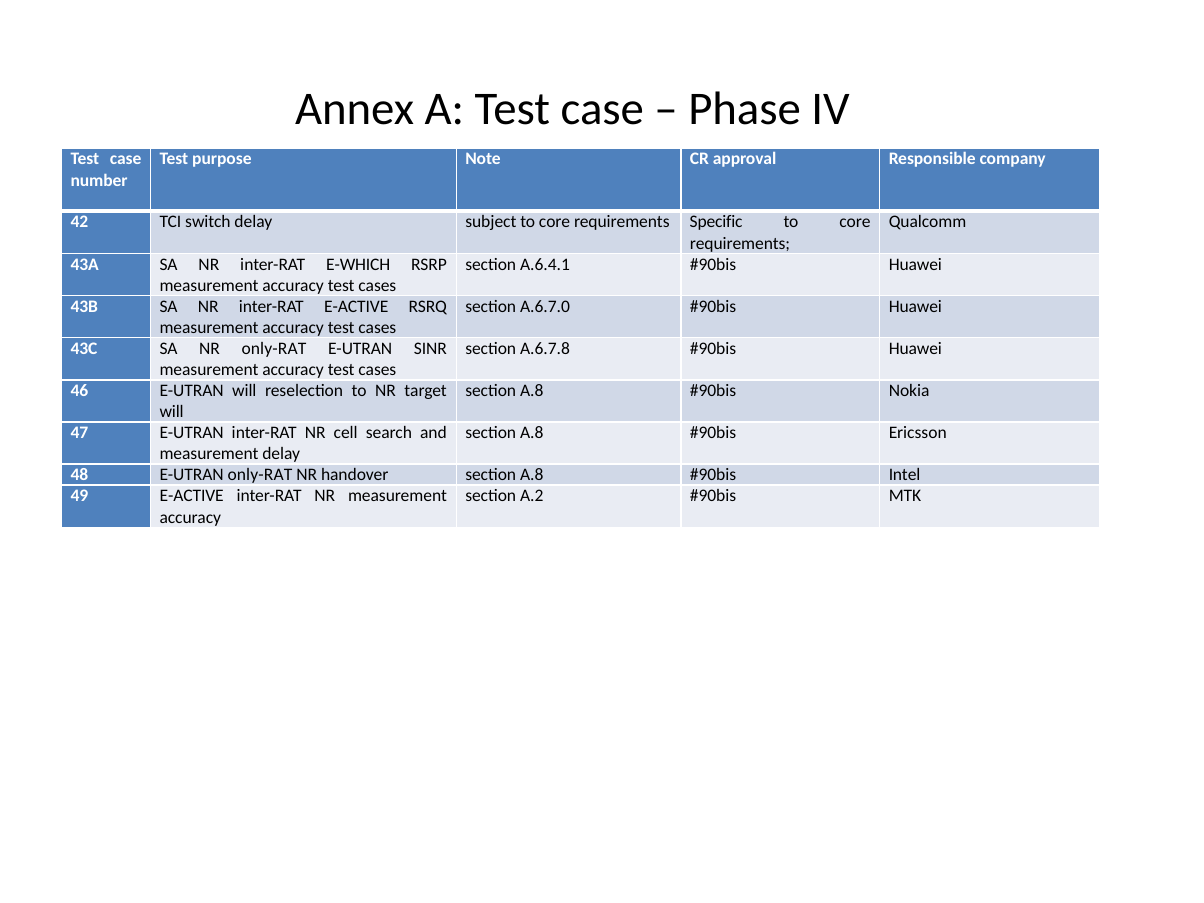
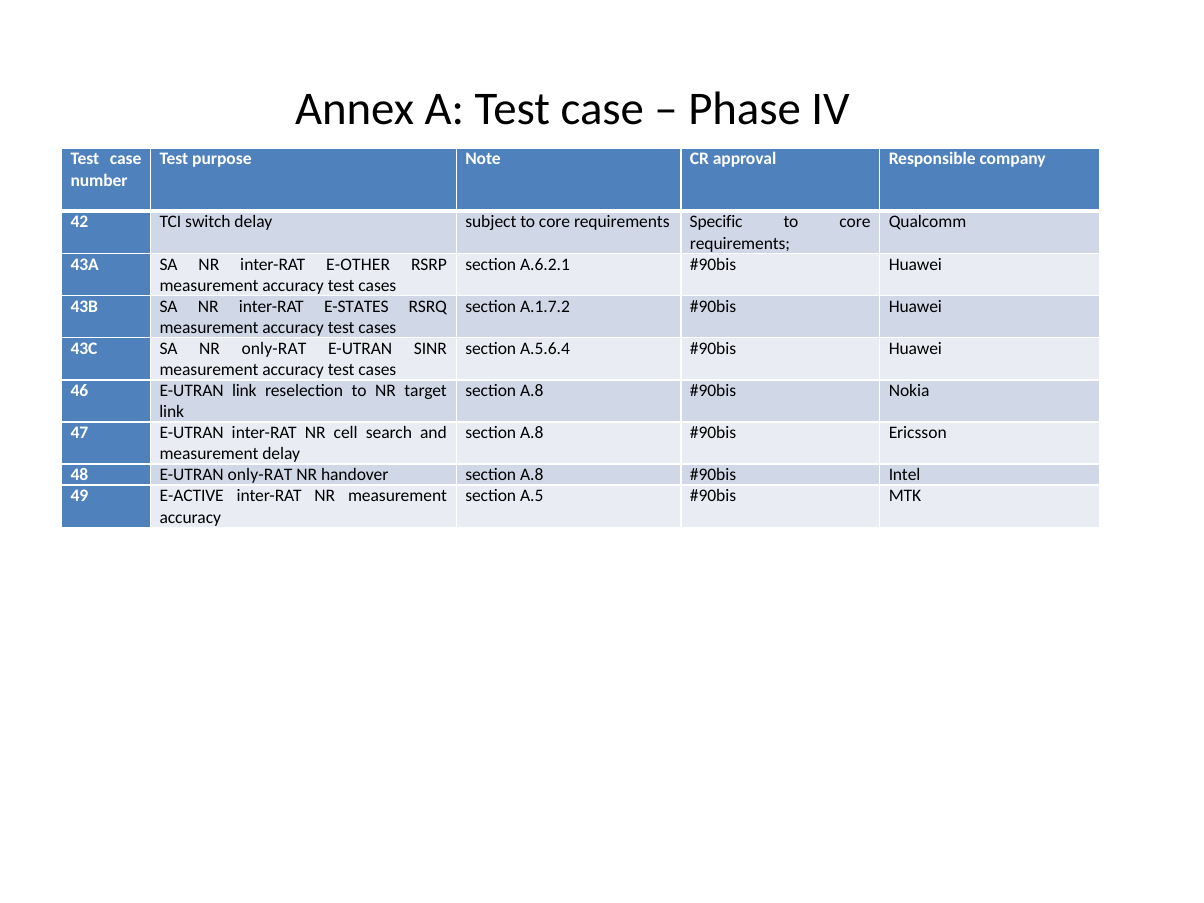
E-WHICH: E-WHICH -> E-OTHER (358, 264)
A.6.4.1: A.6.4.1 -> A.6.2.1 (545, 264)
inter-RAT E-ACTIVE: E-ACTIVE -> E-STATES (356, 306)
A.6.7.0: A.6.7.0 -> A.1.7.2 (545, 306)
A.6.7.8: A.6.7.8 -> A.5.6.4 (545, 349)
E-UTRAN will: will -> link (244, 391)
will: will -> link (172, 412)
A.2: A.2 -> A.5 (532, 496)
